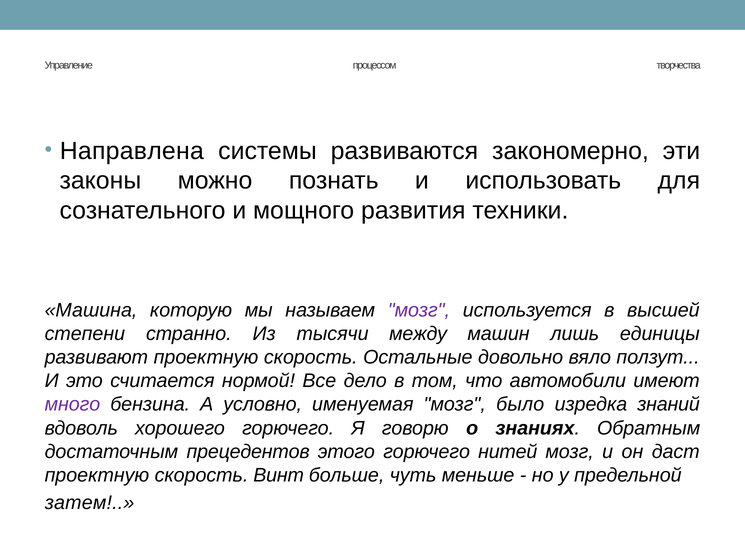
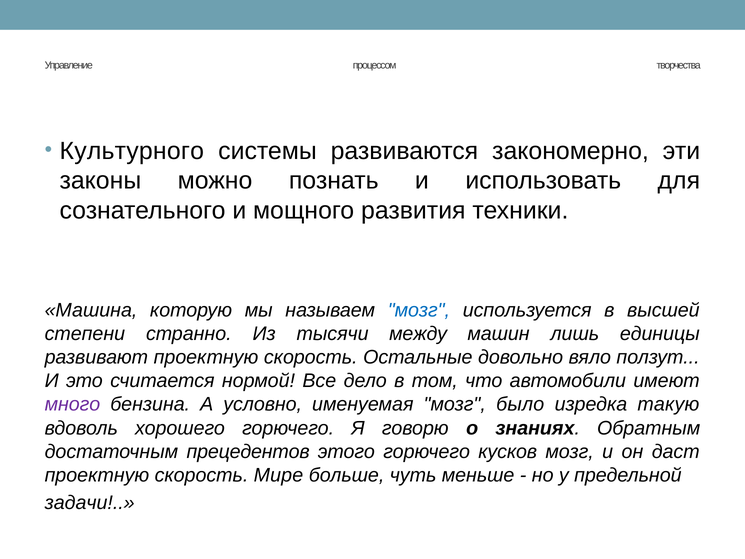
Направлена: Направлена -> Культурного (132, 151)
мозг colour: purple -> blue (419, 310)
знаний: знаний -> такую (668, 404)
нитей: нитей -> кусков (508, 451)
Винт: Винт -> Мире (278, 475)
затем: затем -> задачи (90, 502)
